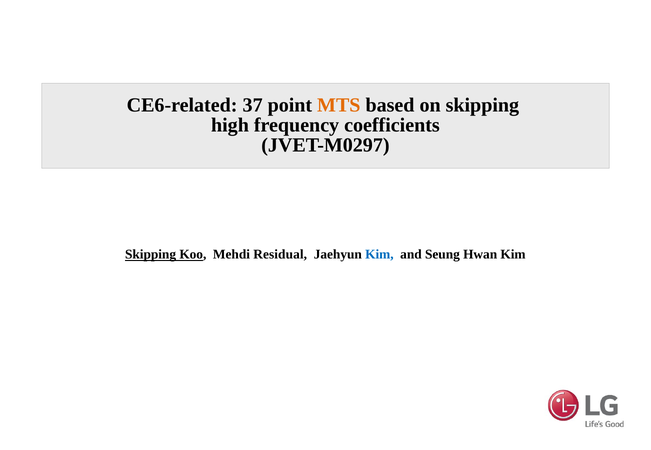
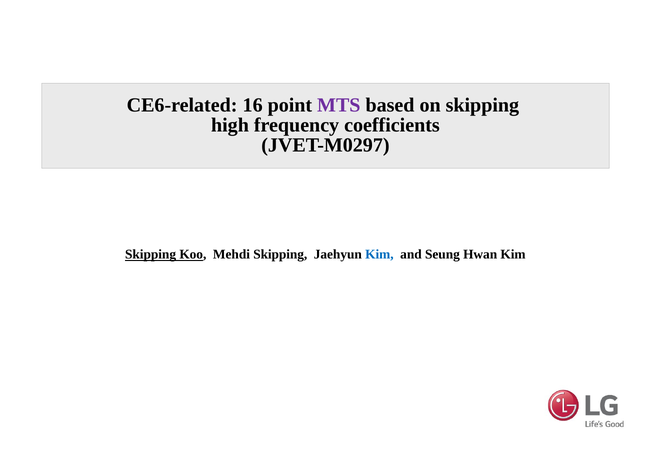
37: 37 -> 16 (253, 105)
MTS colour: orange -> purple (339, 105)
Mehdi Residual: Residual -> Skipping (280, 255)
